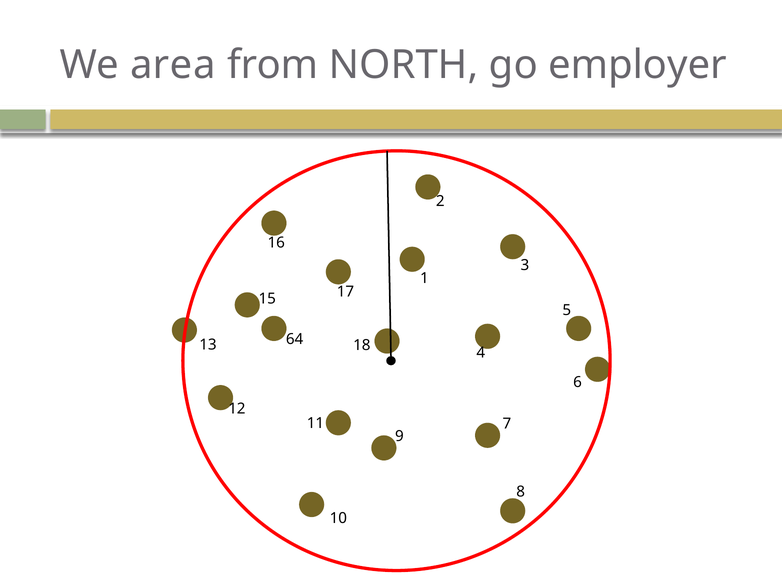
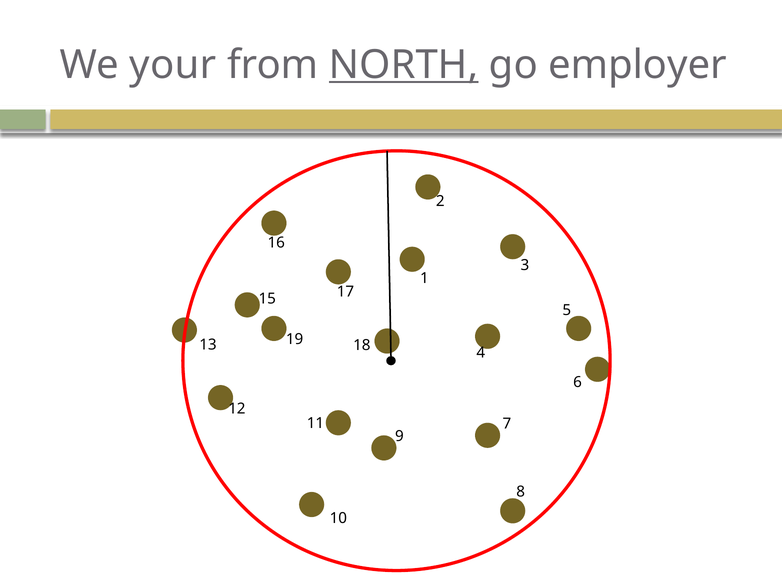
area: area -> your (173, 65)
NORTH underline: none -> present (404, 65)
64: 64 -> 19 (295, 339)
